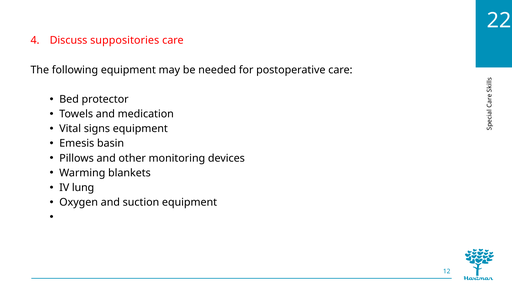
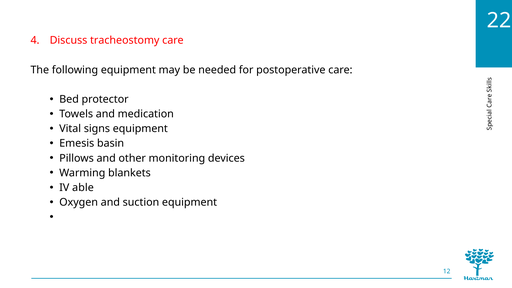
suppositories: suppositories -> tracheostomy (125, 40)
lung: lung -> able (83, 188)
